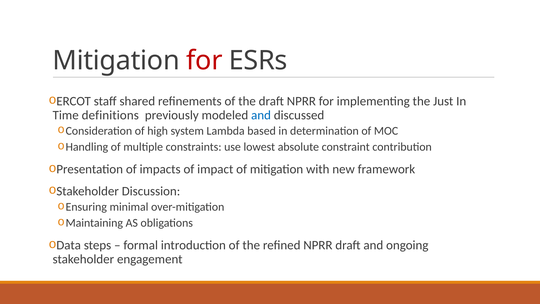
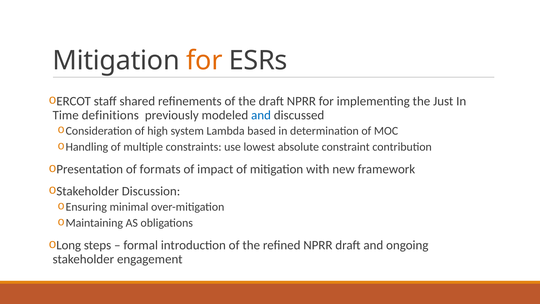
for colour: red -> orange (204, 60)
impacts: impacts -> formats (160, 169)
Data: Data -> Long (69, 245)
